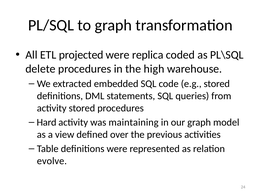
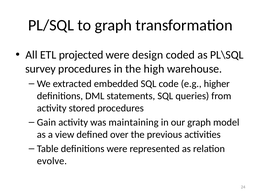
replica: replica -> design (148, 55)
delete: delete -> survey (41, 69)
e.g stored: stored -> higher (217, 84)
Hard: Hard -> Gain (46, 122)
